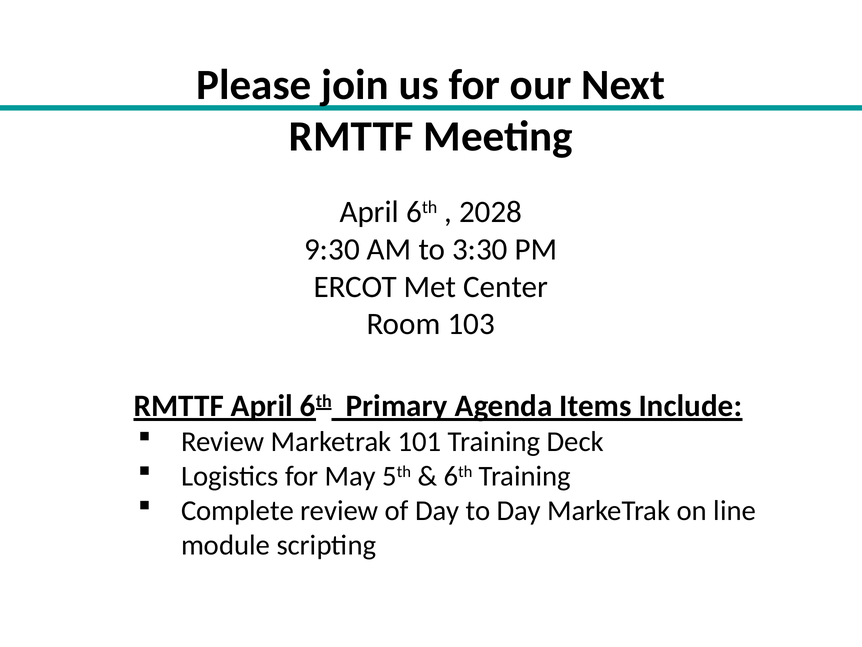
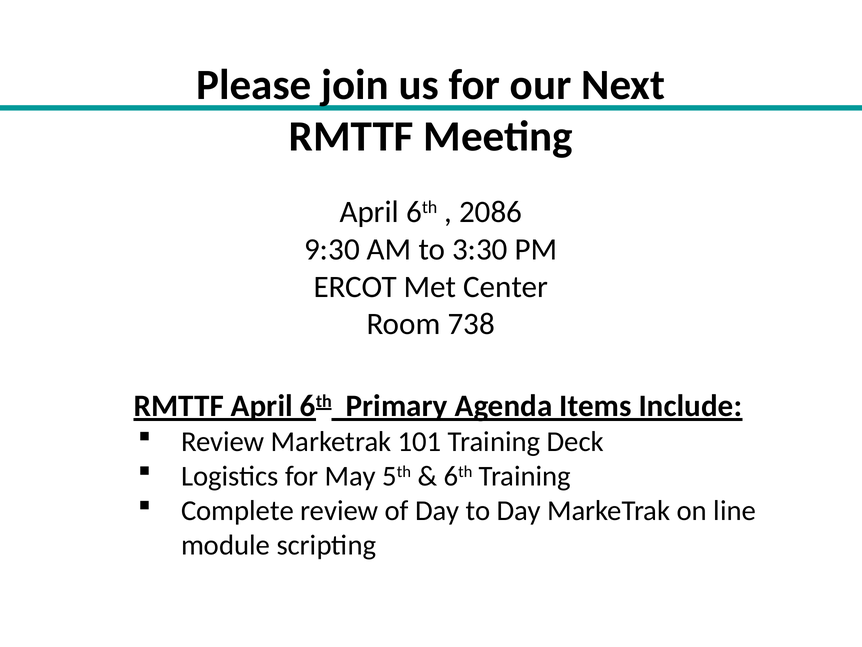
2028: 2028 -> 2086 (491, 212)
103: 103 -> 738 (471, 324)
